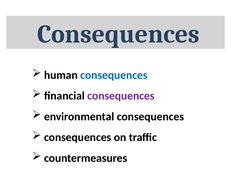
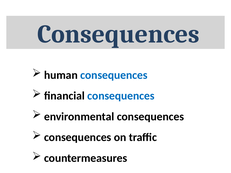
consequences colour: purple -> blue (121, 96)
